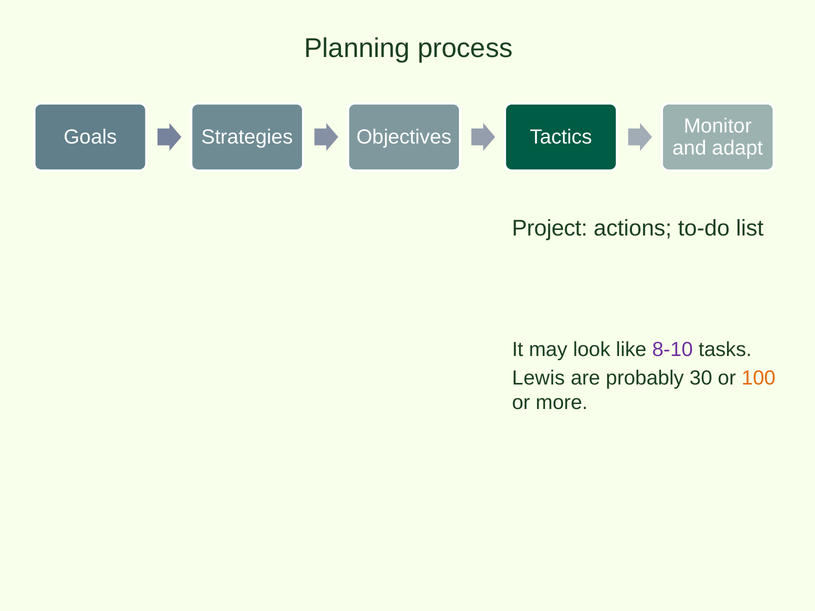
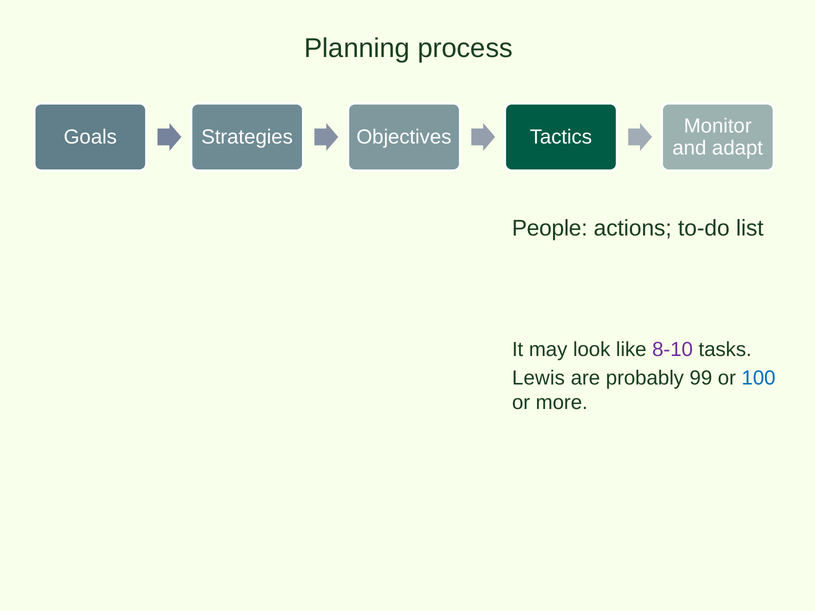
Project: Project -> People (550, 228)
30: 30 -> 99 (701, 378)
100 colour: orange -> blue (759, 378)
